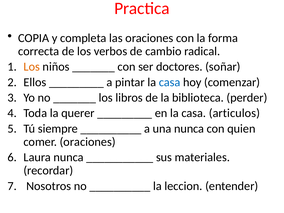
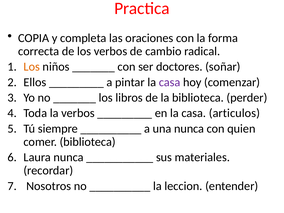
casa colour: blue -> purple (170, 82)
la querer: querer -> verbos (78, 113)
comer oraciones: oraciones -> biblioteca (88, 142)
